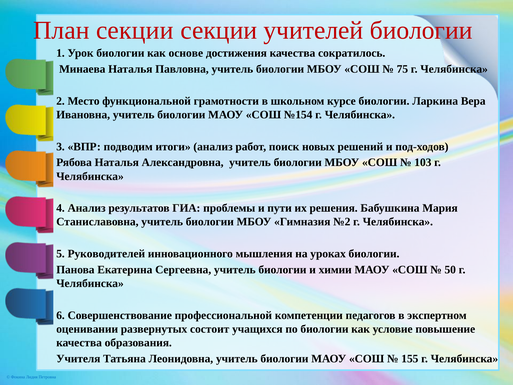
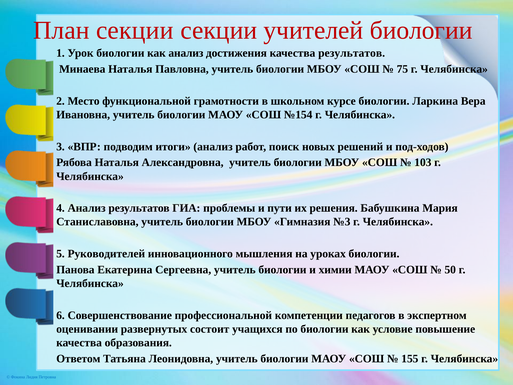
как основе: основе -> анализ (186, 53)
качества сократилось: сократилось -> результатов (352, 53)
№2: №2 -> №3 (342, 222)
Учителя: Учителя -> Ответом (78, 358)
